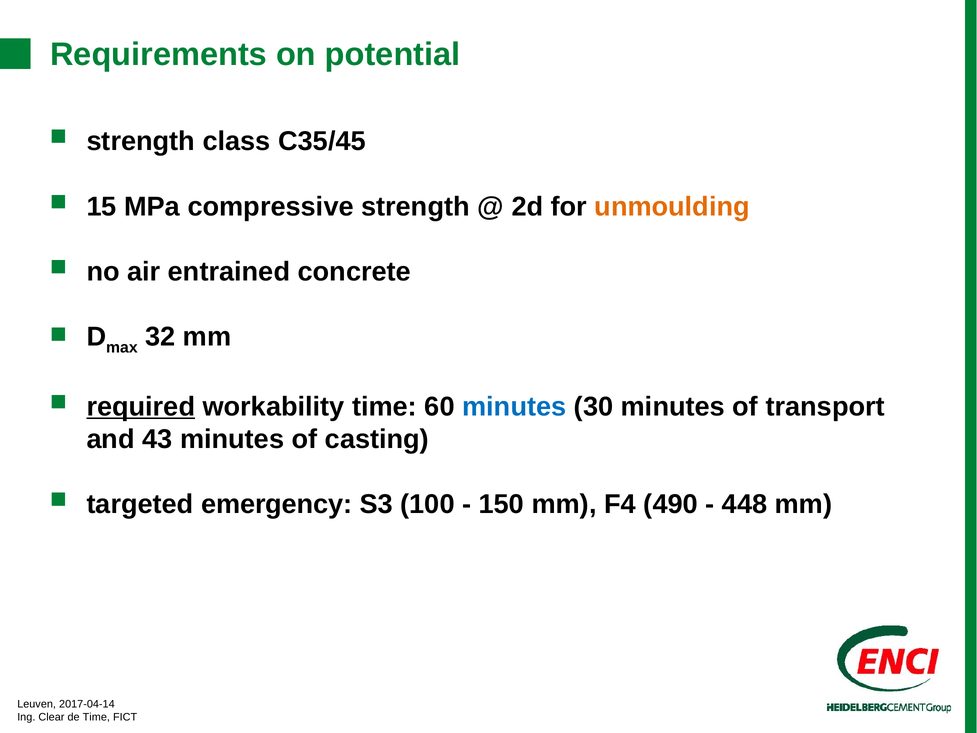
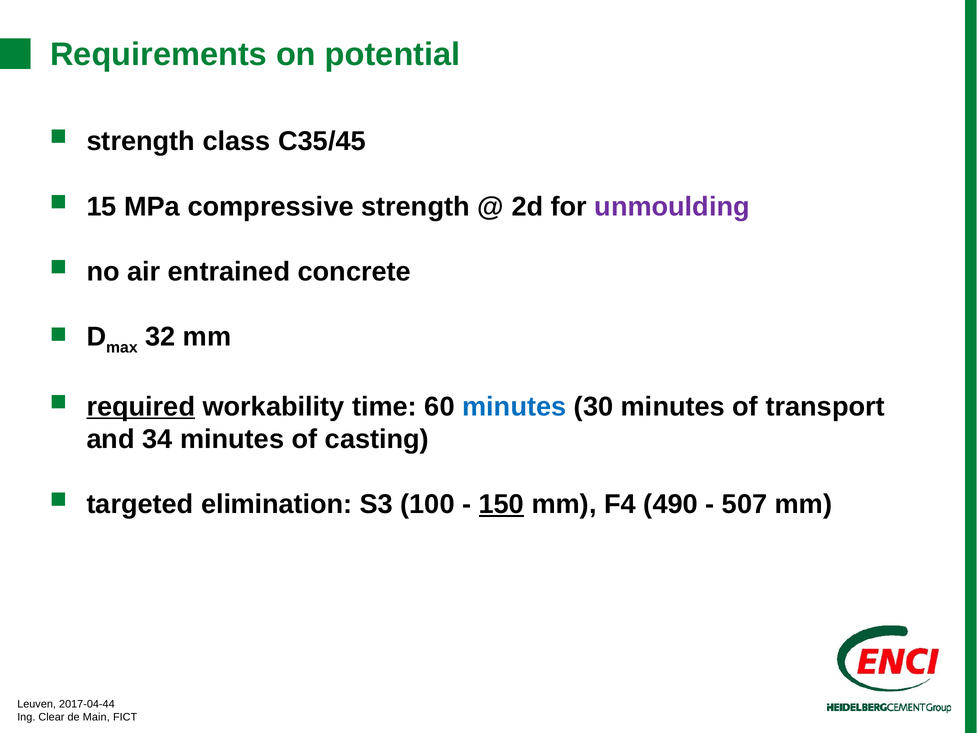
unmoulding colour: orange -> purple (672, 206)
43: 43 -> 34 (157, 439)
emergency: emergency -> elimination (277, 504)
150 underline: none -> present (501, 504)
448: 448 -> 507 (745, 504)
2017-04-14: 2017-04-14 -> 2017-04-44 (87, 704)
de Time: Time -> Main (96, 717)
